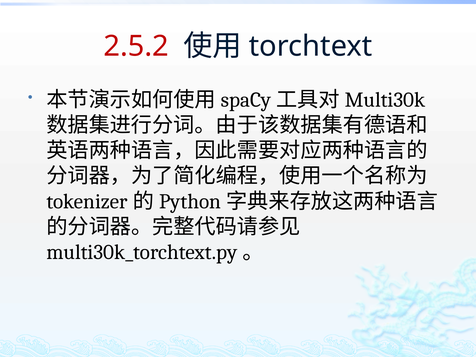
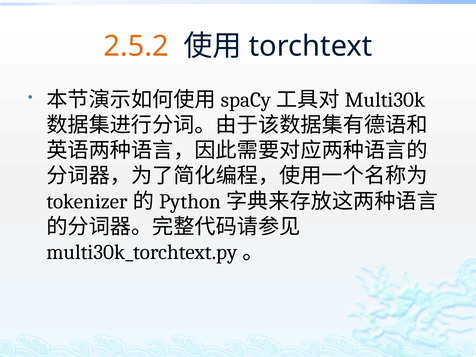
2.5.2 colour: red -> orange (136, 46)
